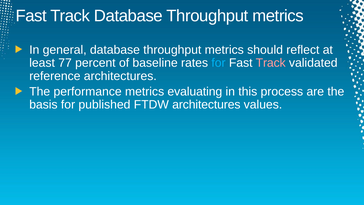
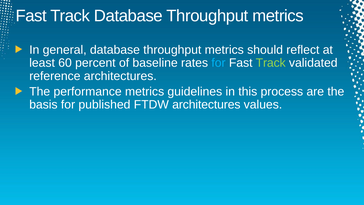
77: 77 -> 60 (65, 63)
Track colour: pink -> light green (271, 63)
evaluating: evaluating -> guidelines (195, 92)
